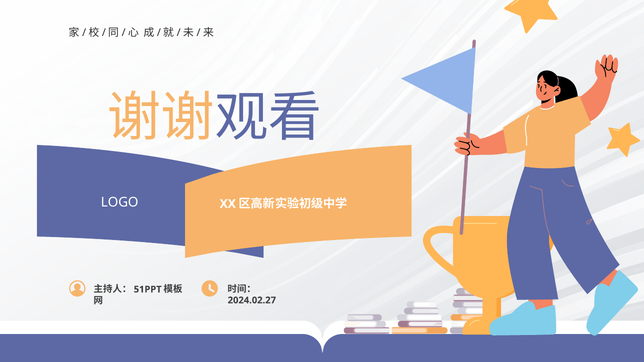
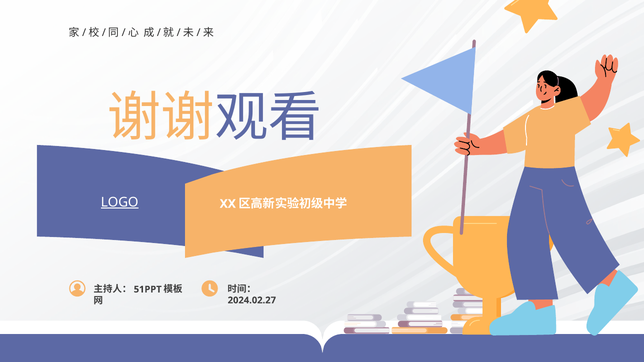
LOGO underline: none -> present (120, 202)
